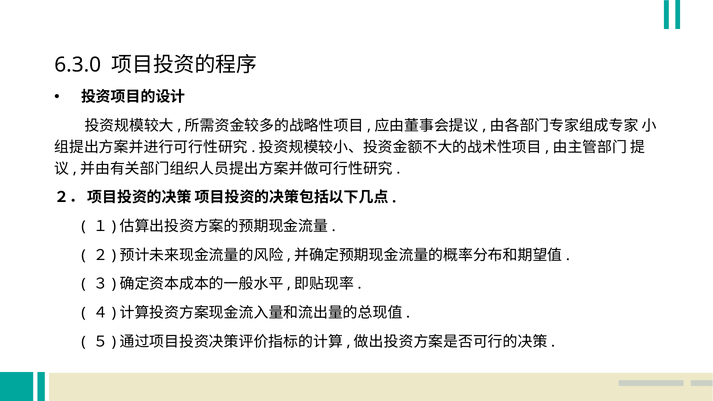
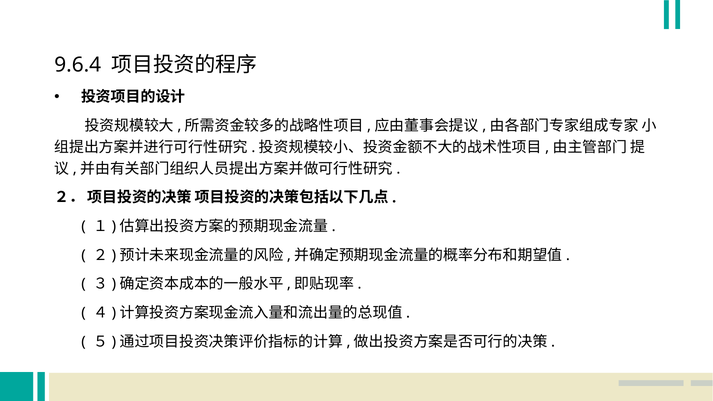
6.3.0: 6.3.0 -> 9.6.4 (78, 65)
